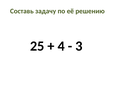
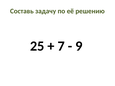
4: 4 -> 7 (61, 46)
3: 3 -> 9 (79, 46)
